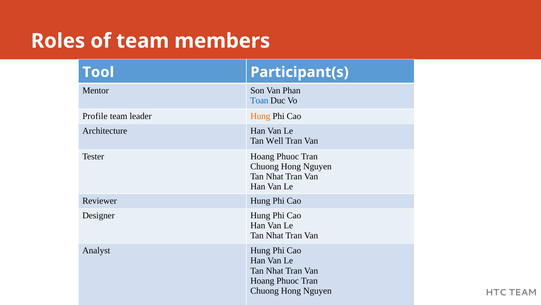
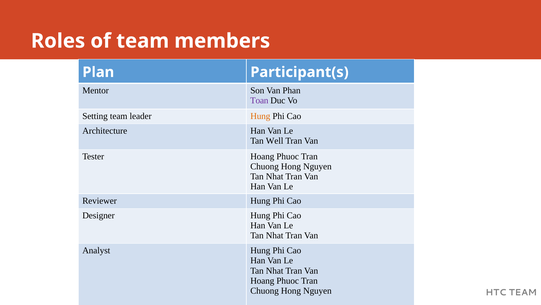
Tool: Tool -> Plan (98, 72)
Toan colour: blue -> purple (259, 100)
Profile: Profile -> Setting (95, 116)
